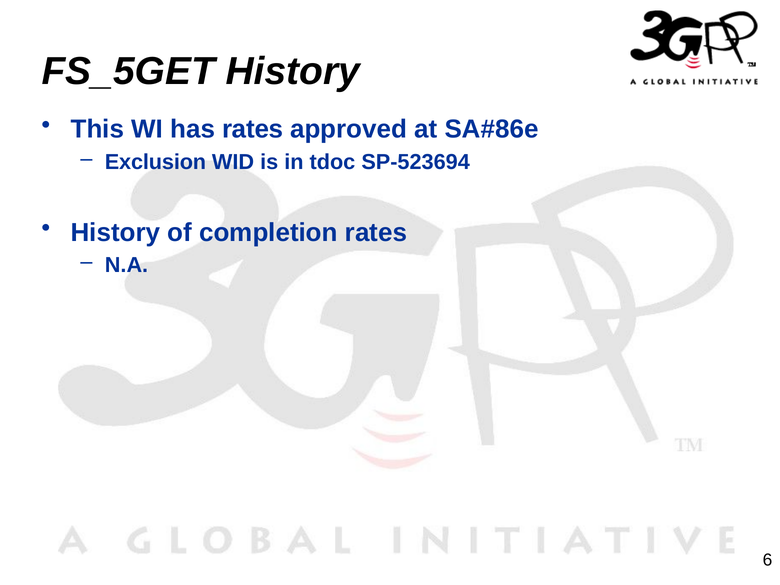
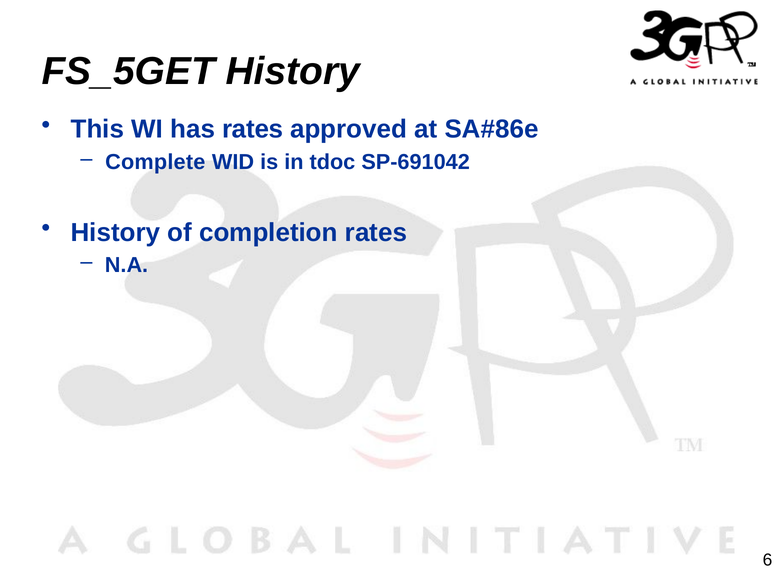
Exclusion: Exclusion -> Complete (155, 162)
SP-523694: SP-523694 -> SP-691042 (416, 162)
